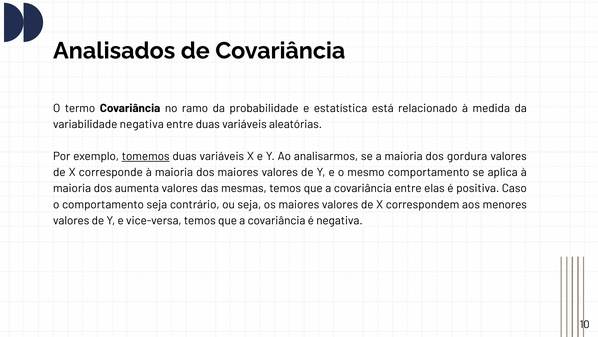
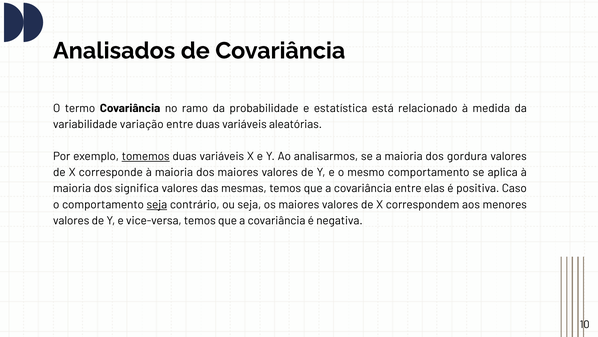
variabilidade negativa: negativa -> variação (142, 124)
aumenta: aumenta -> significa (137, 188)
seja underline: none -> present (157, 204)
